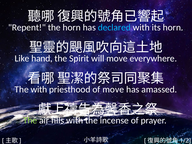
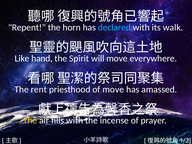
its horn: horn -> walk (173, 27)
The with: with -> rent (39, 89)
The colour: light green -> yellow (30, 120)
